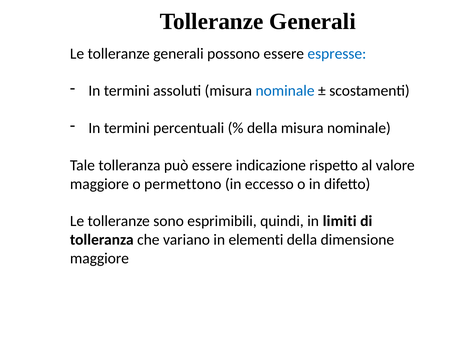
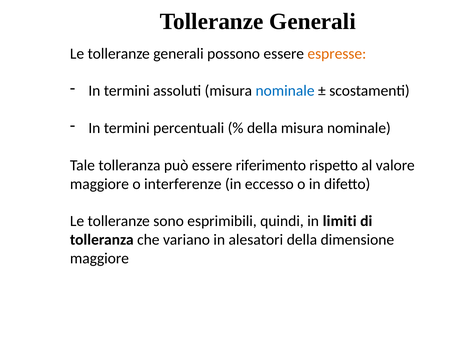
espresse colour: blue -> orange (337, 54)
indicazione: indicazione -> riferimento (271, 165)
permettono: permettono -> interferenze (183, 184)
elementi: elementi -> alesatori (256, 240)
